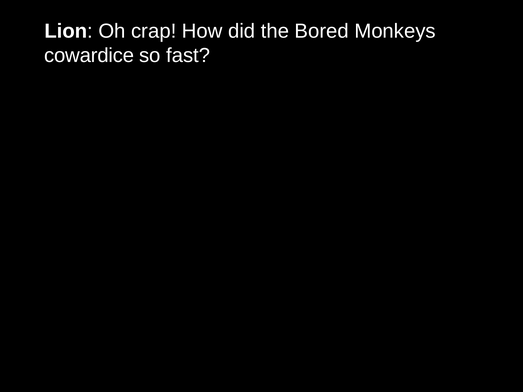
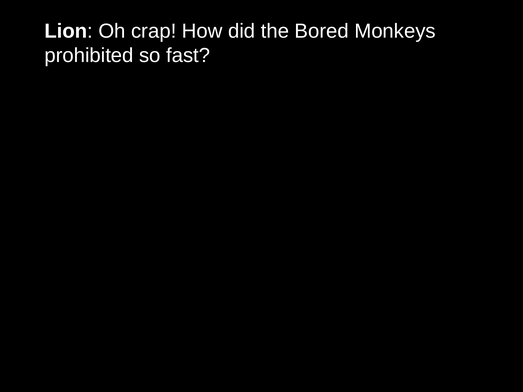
cowardice: cowardice -> prohibited (89, 56)
